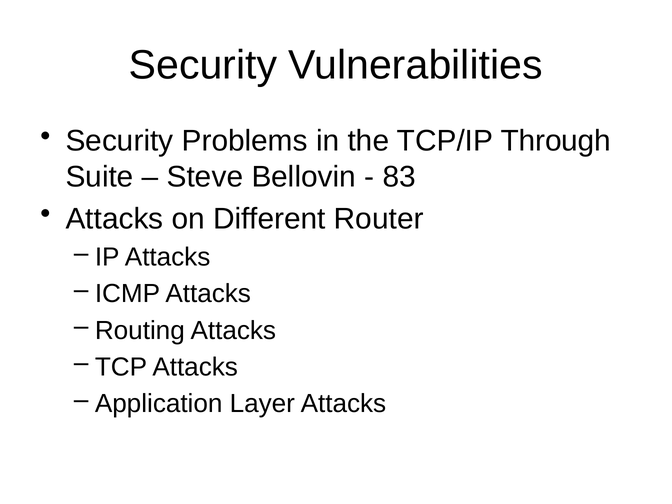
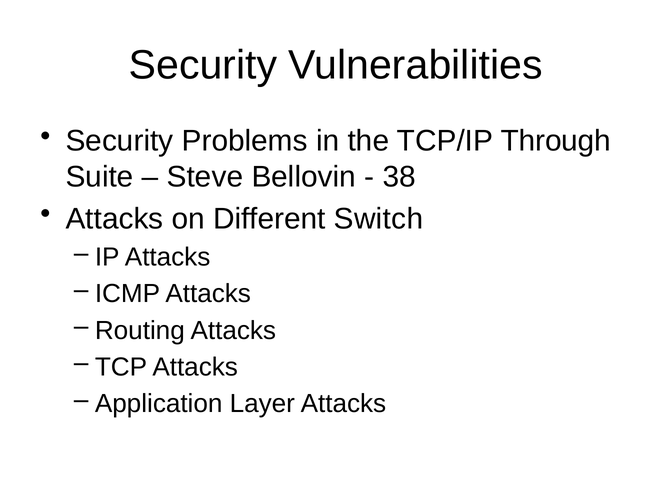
83: 83 -> 38 (399, 177)
Router: Router -> Switch (379, 219)
